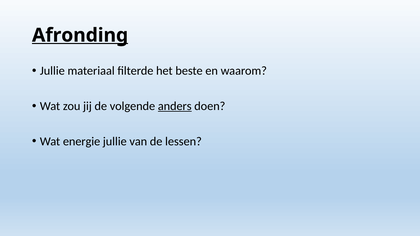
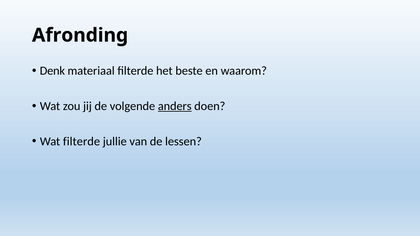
Afronding underline: present -> none (80, 35)
Jullie: Jullie -> Denk (52, 71)
Wat energie: energie -> filterde (81, 141)
